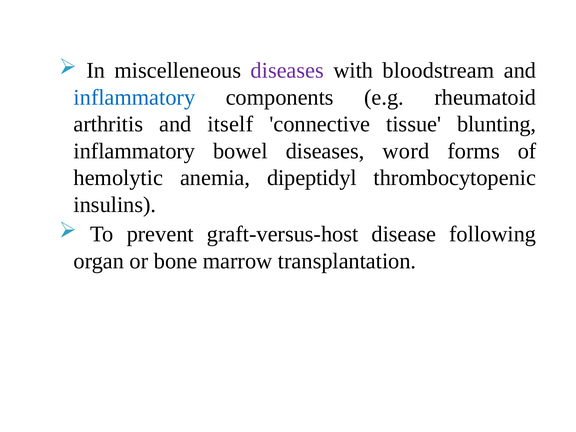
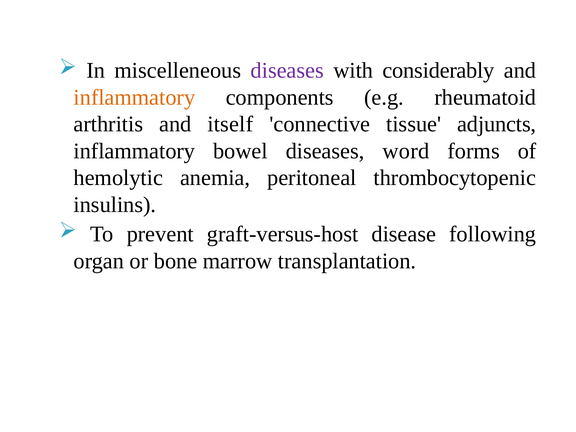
bloodstream: bloodstream -> considerably (439, 71)
inflammatory colour: blue -> orange (134, 97)
blunting: blunting -> adjuncts (497, 124)
dipeptidyl: dipeptidyl -> peritoneal (312, 178)
